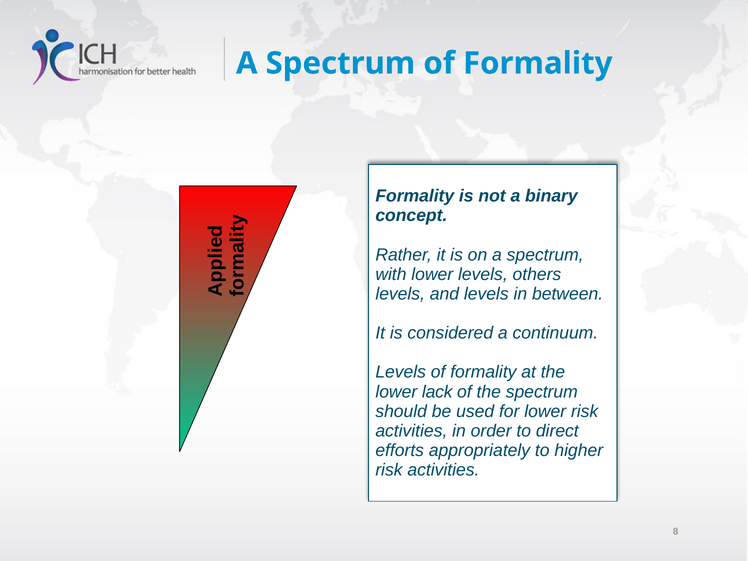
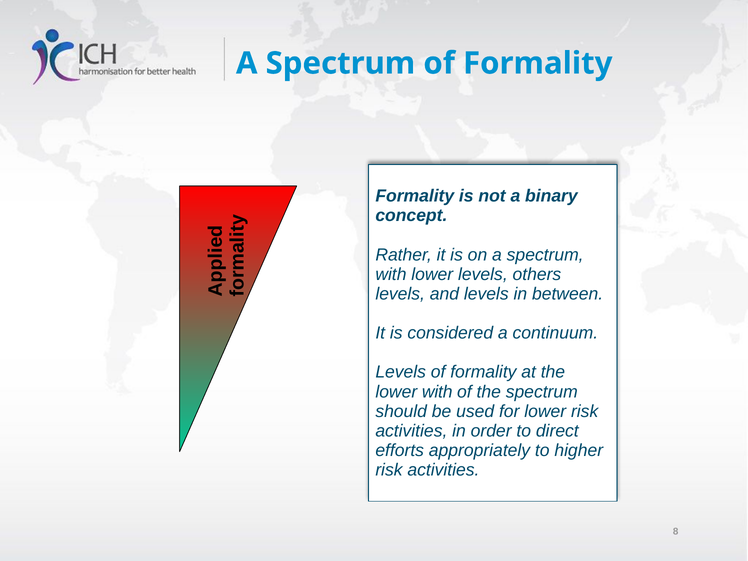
lower lack: lack -> with (437, 392)
